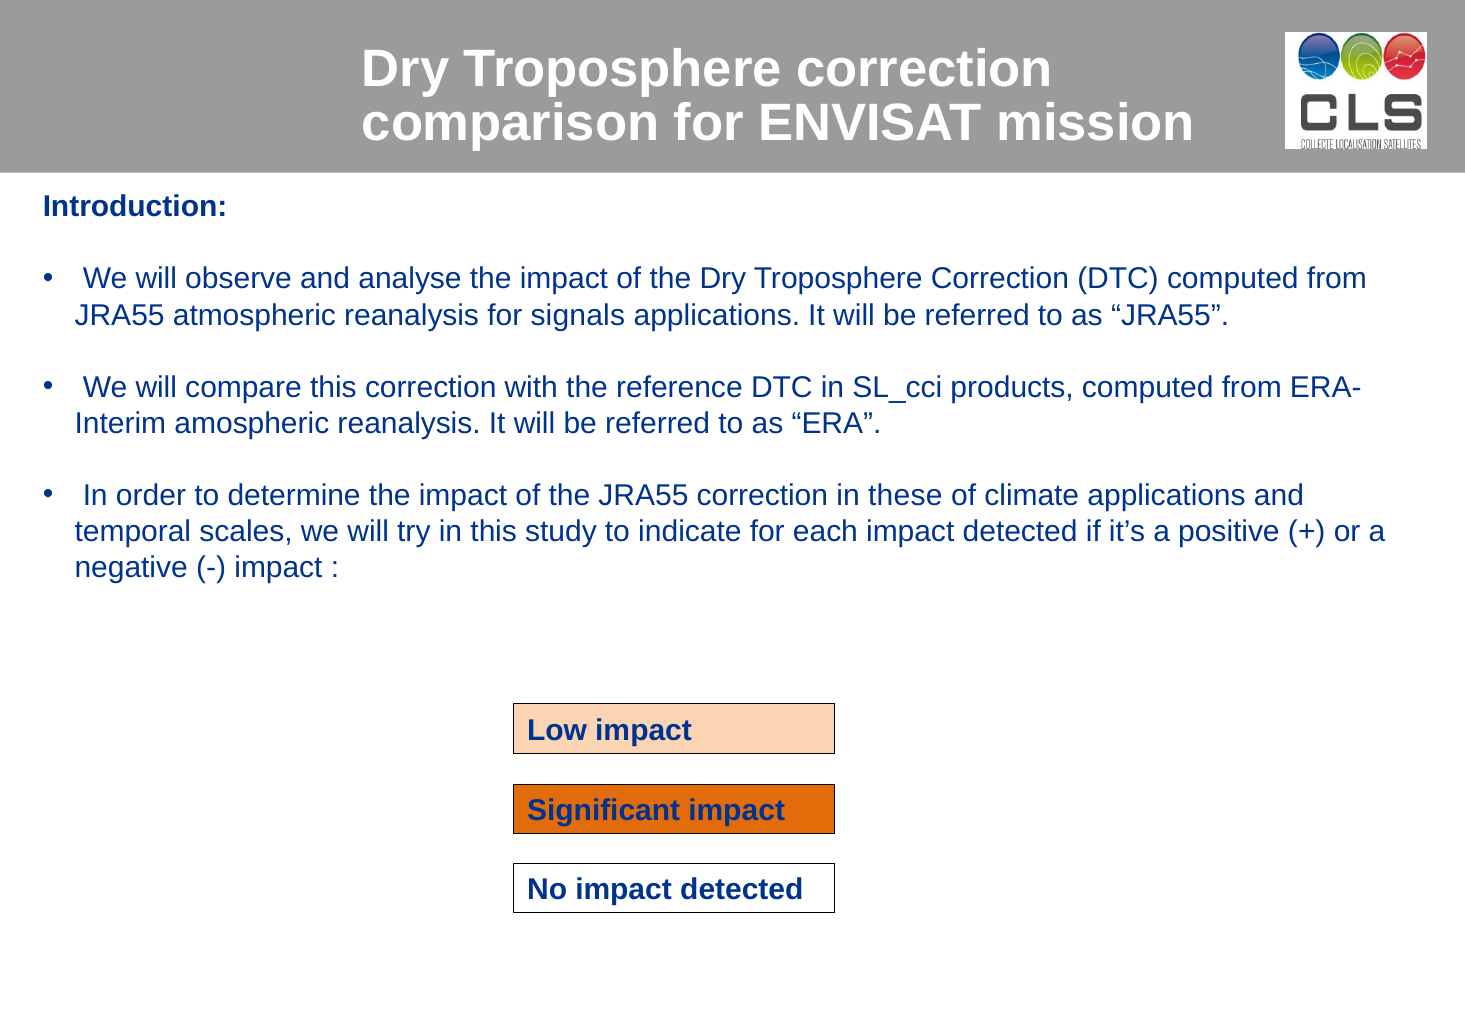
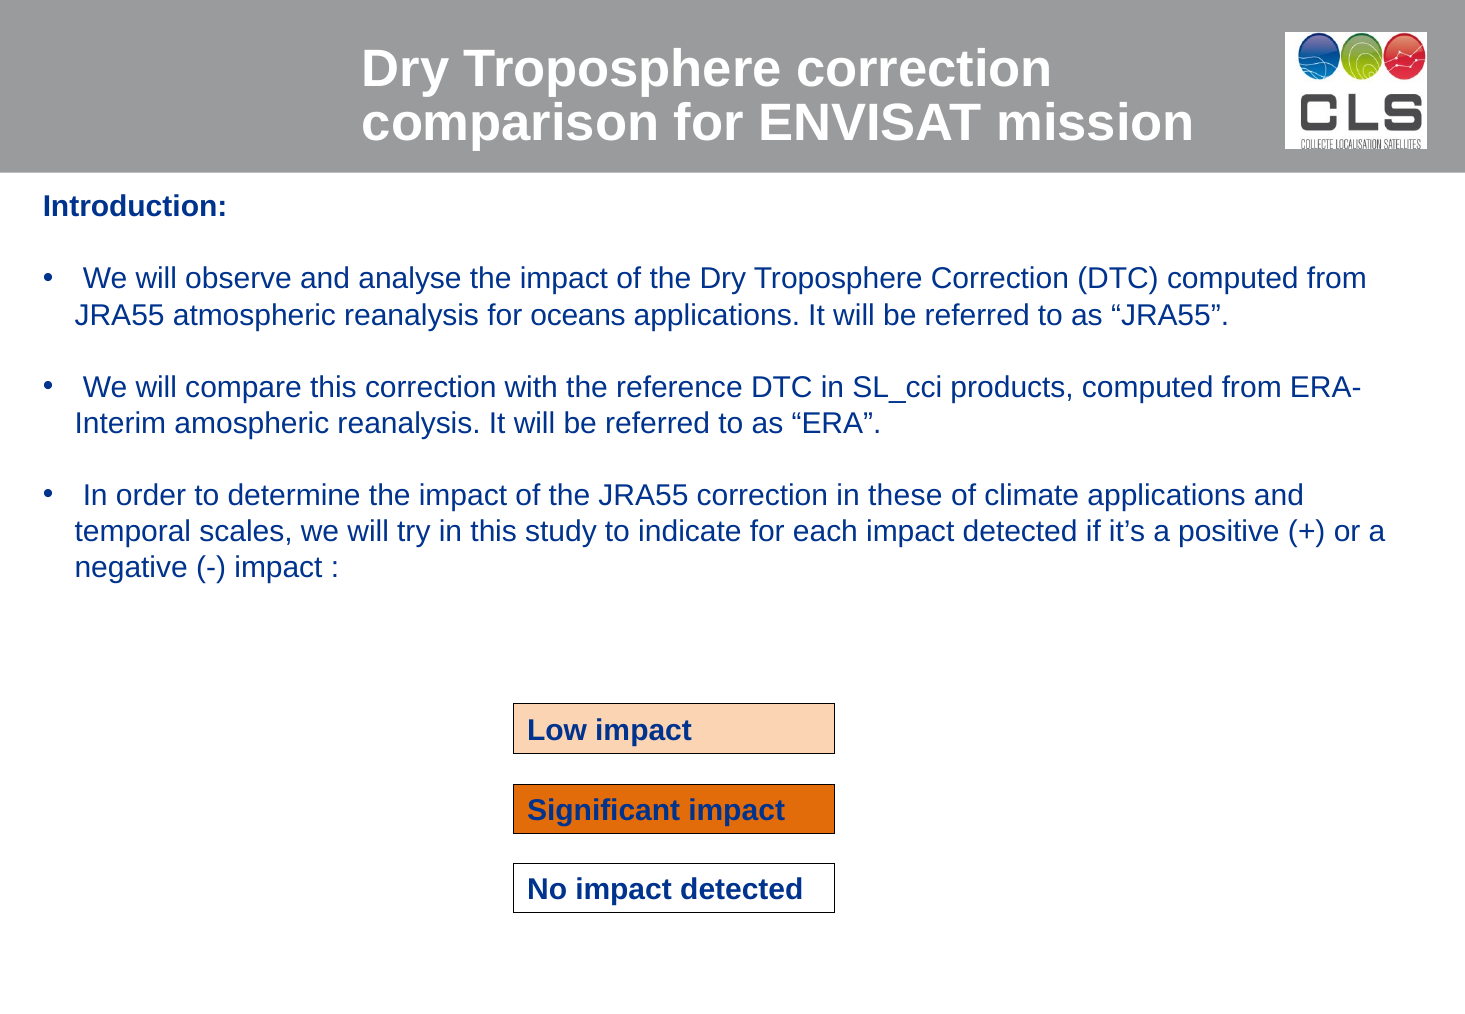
signals: signals -> oceans (578, 315)
